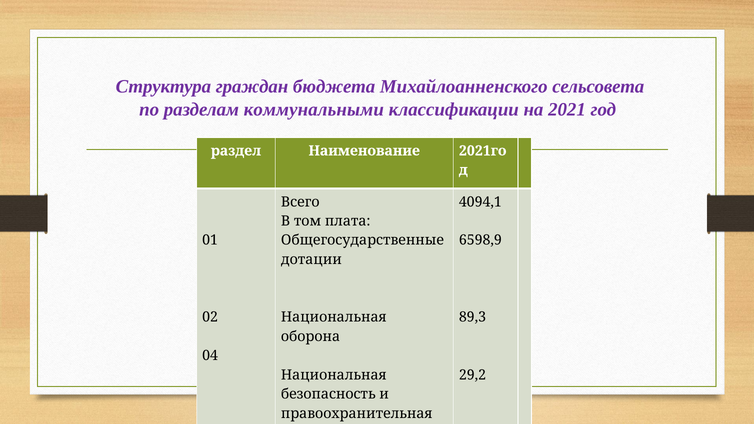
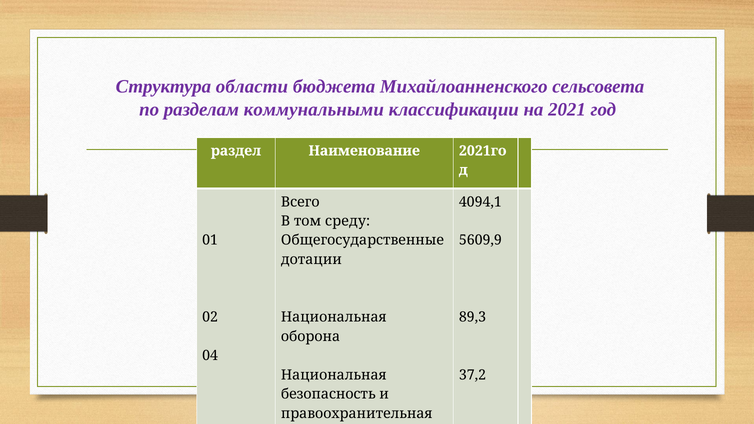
граждан: граждан -> области (252, 87)
плата: плата -> среду (348, 221)
6598,9: 6598,9 -> 5609,9 (480, 240)
29,2: 29,2 -> 37,2 (473, 375)
